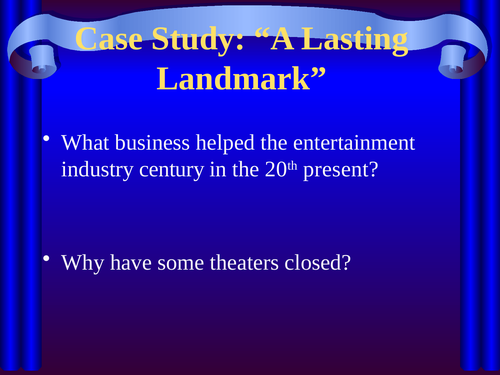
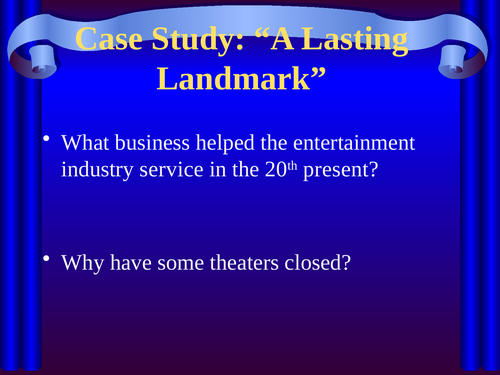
century: century -> service (172, 169)
